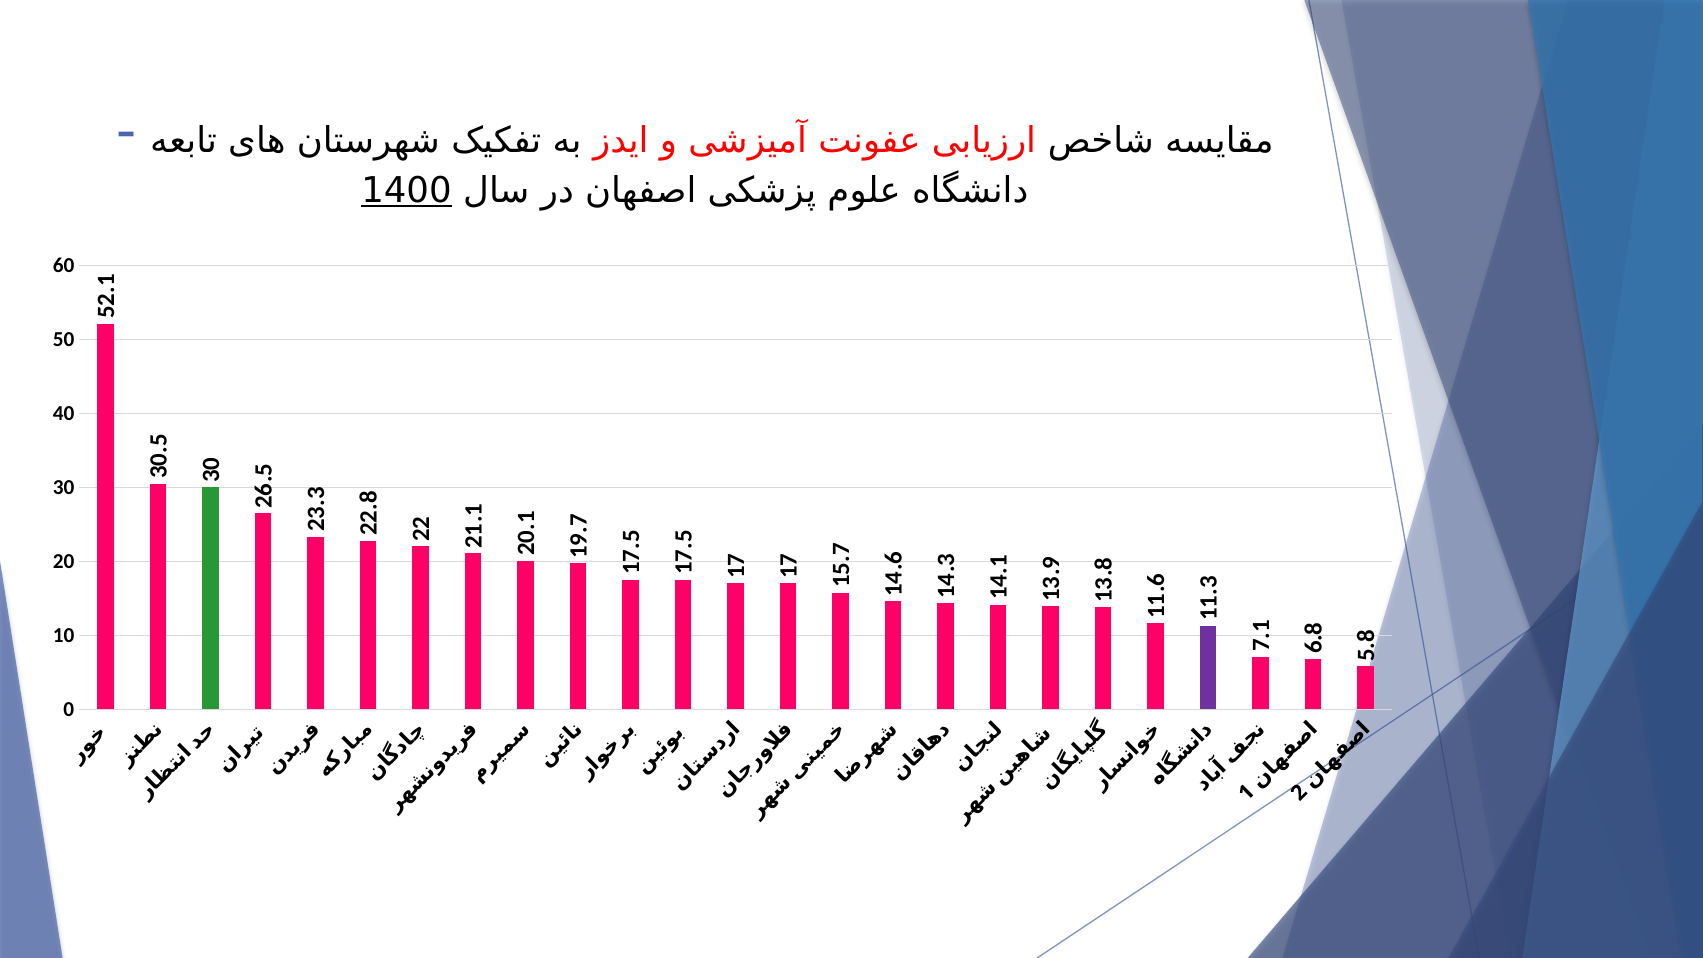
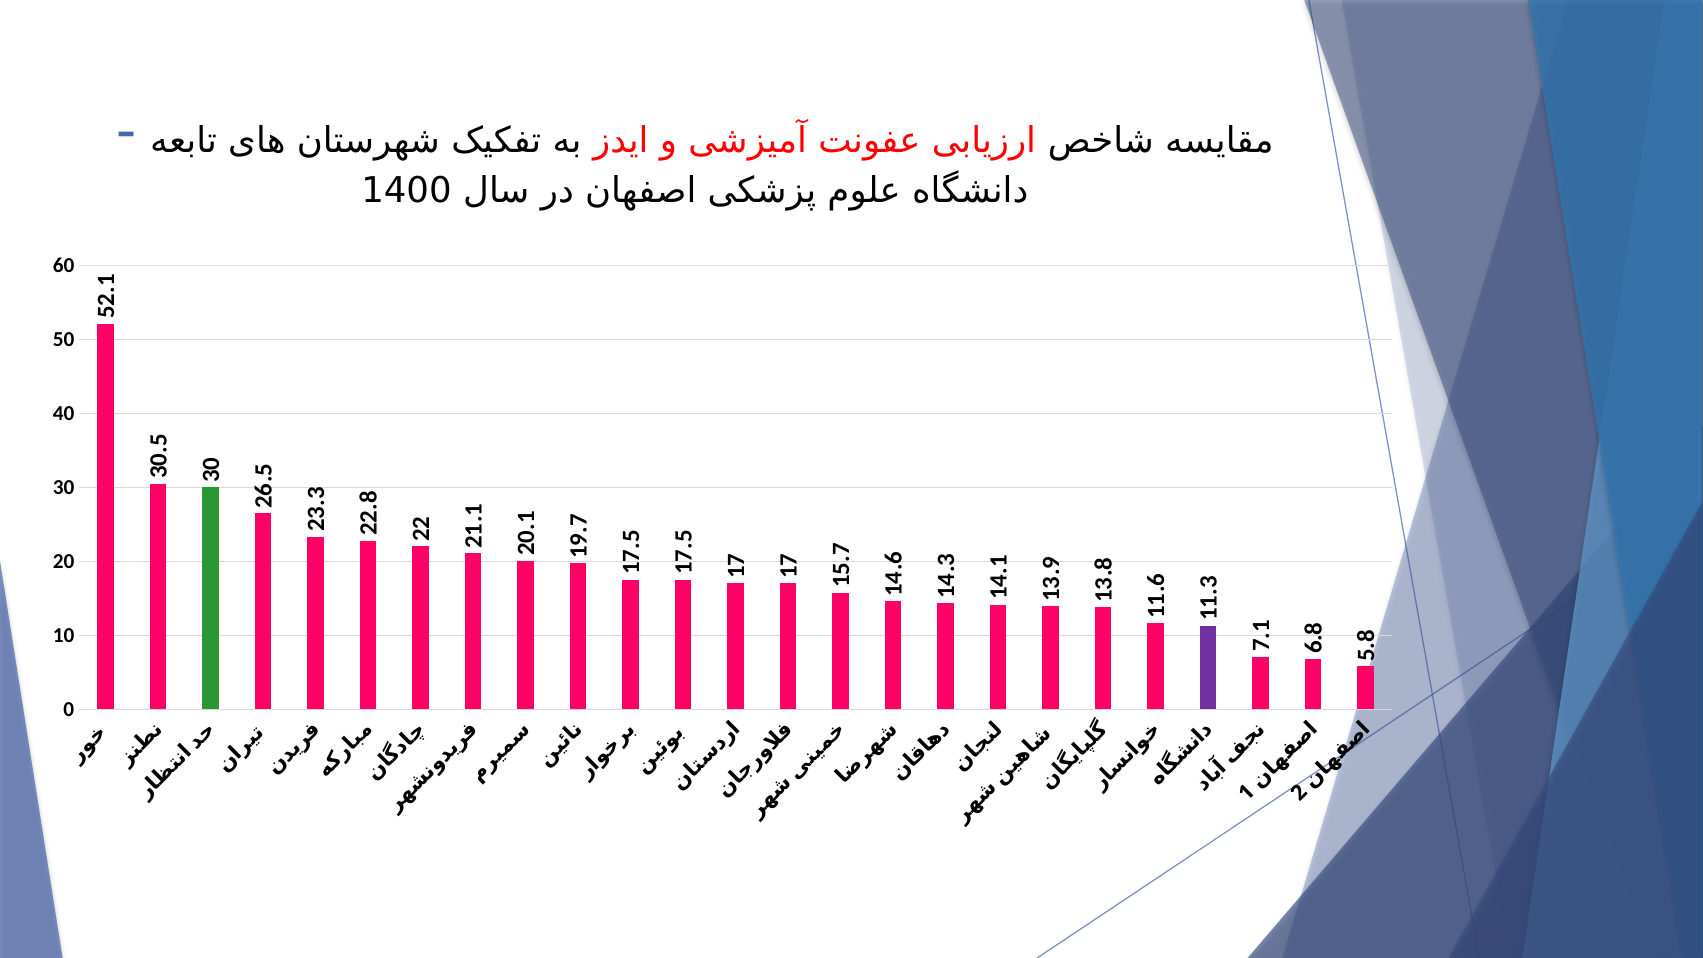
1400 underline: present -> none (406, 191)
